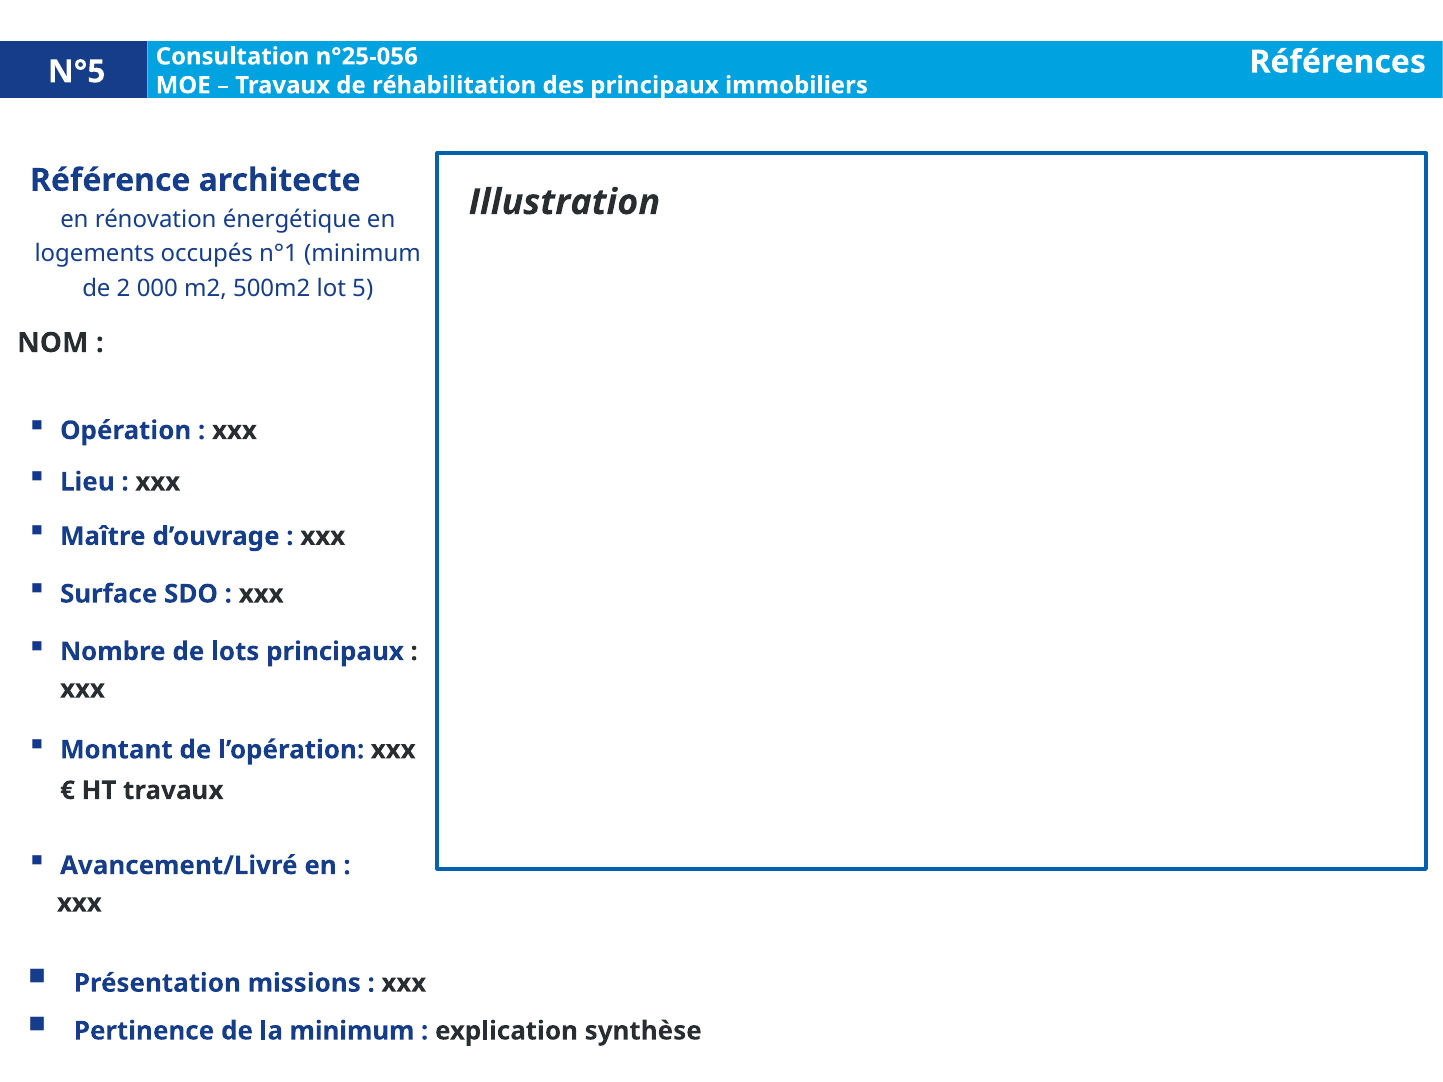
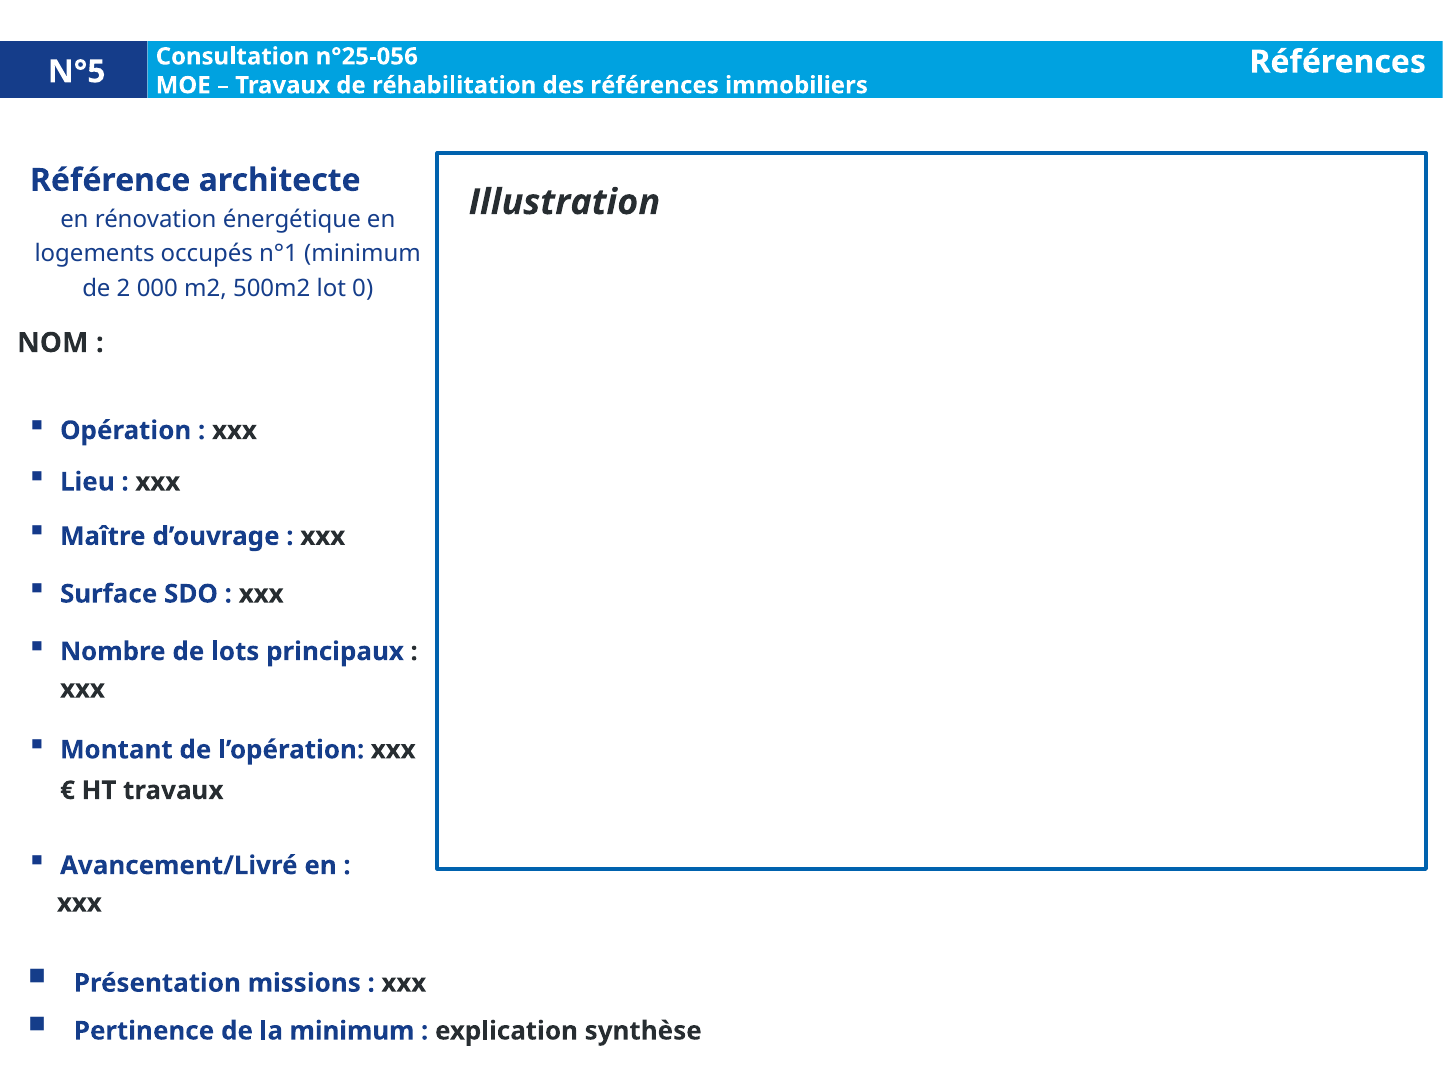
des principaux: principaux -> références (655, 85)
5: 5 -> 0 (363, 288)
